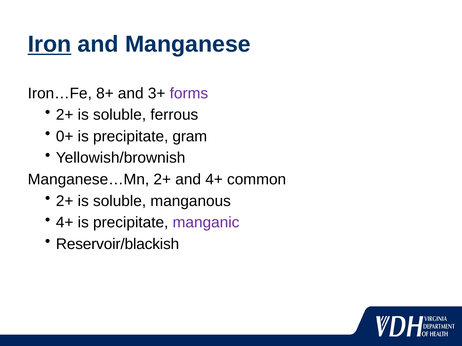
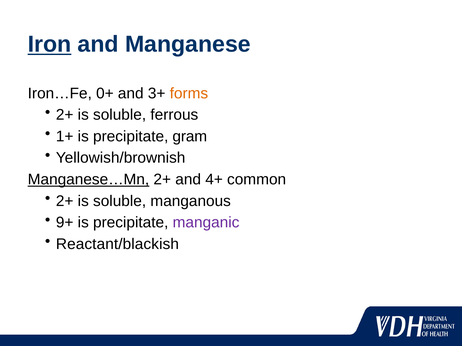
8+: 8+ -> 0+ (105, 93)
forms colour: purple -> orange (189, 93)
0+: 0+ -> 1+ (65, 137)
Manganese…Mn underline: none -> present (88, 180)
4+: 4+ -> 9+ (65, 223)
Reservoir/blackish: Reservoir/blackish -> Reactant/blackish (117, 244)
